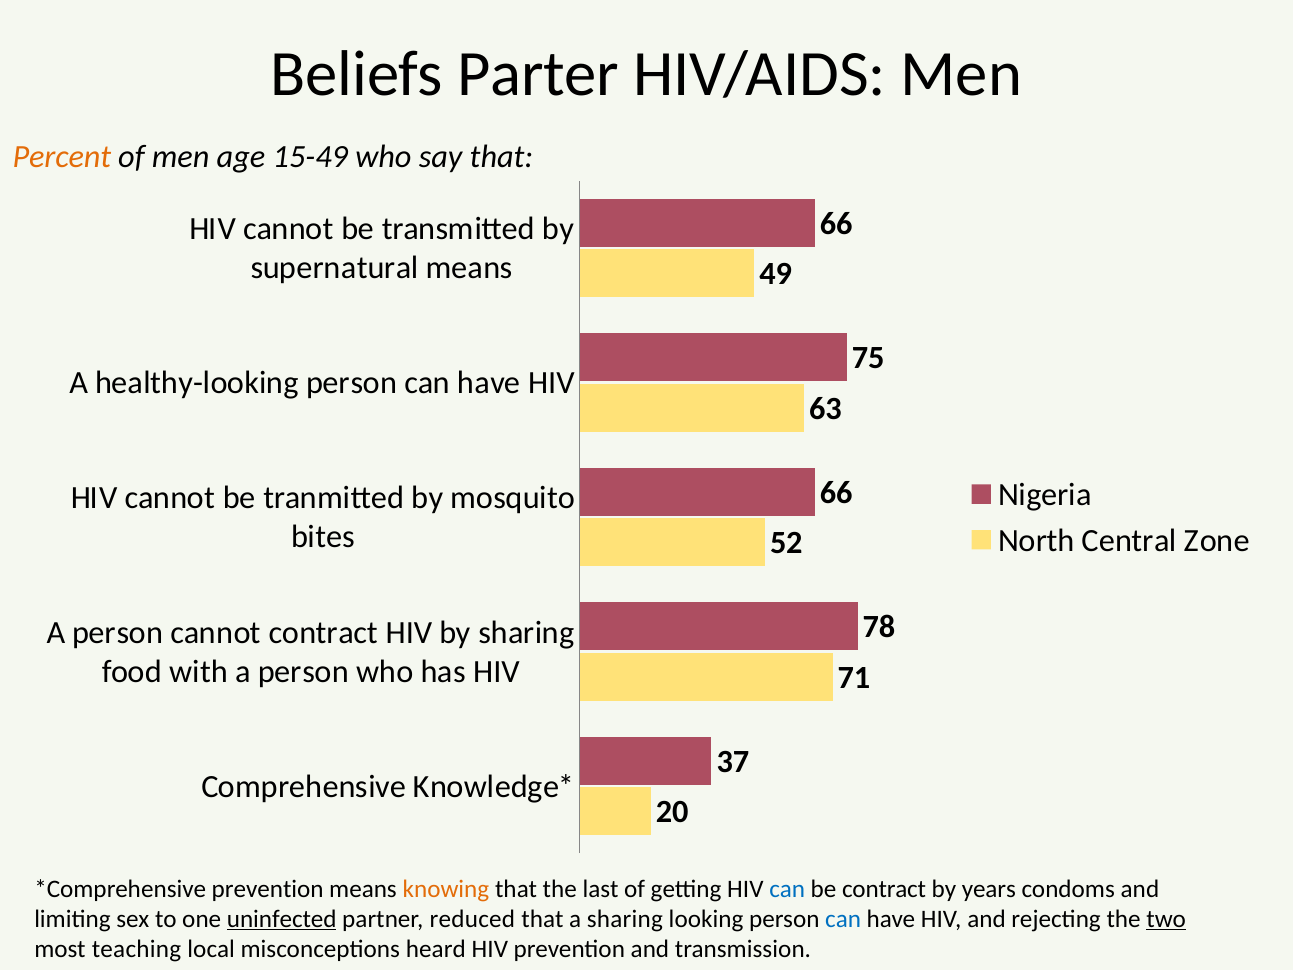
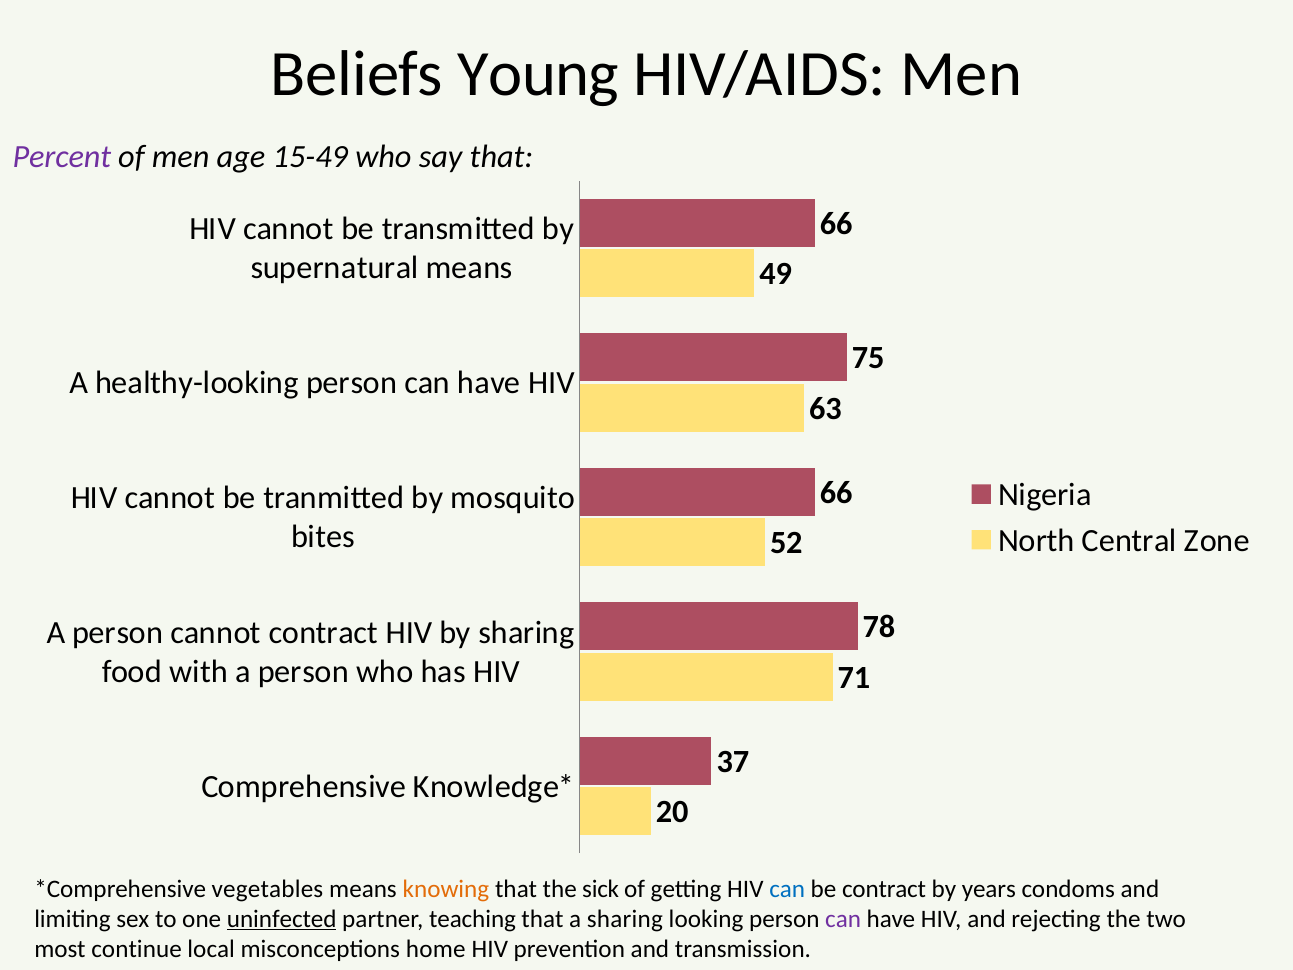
Parter: Parter -> Young (538, 75)
Percent colour: orange -> purple (62, 157)
prevention: prevention -> vegetables (268, 889)
last: last -> sick (601, 889)
reduced: reduced -> teaching (473, 919)
can colour: blue -> purple (843, 919)
two underline: present -> none (1166, 919)
teaching: teaching -> continue (137, 949)
heard: heard -> home (436, 949)
